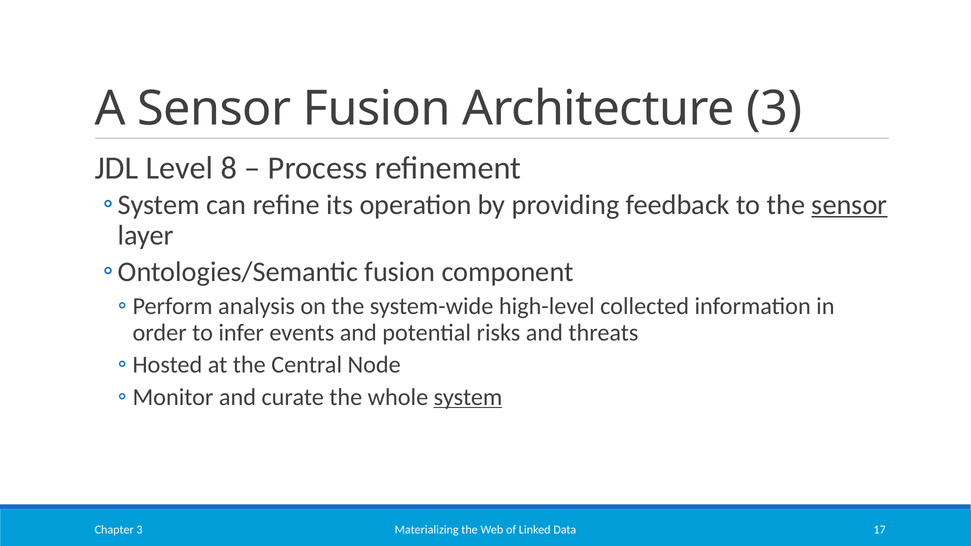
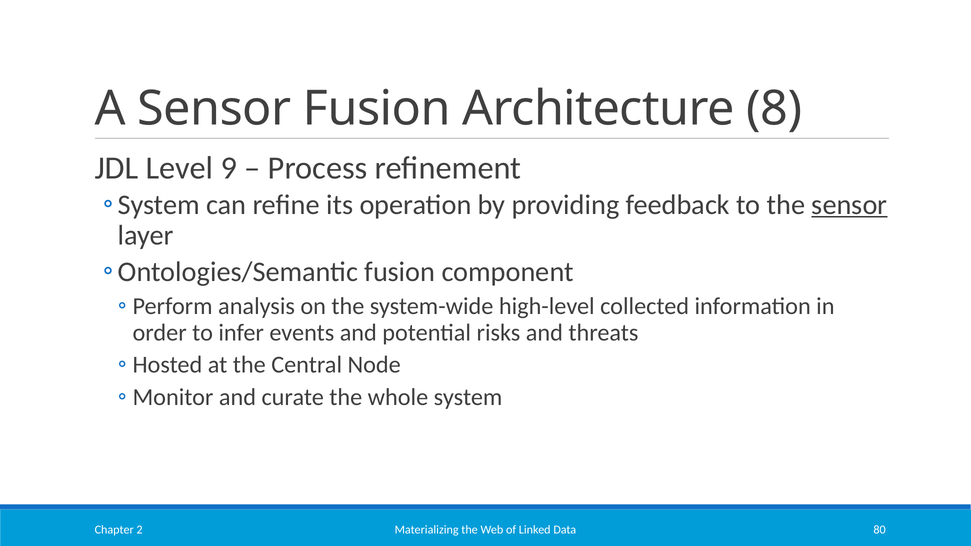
Architecture 3: 3 -> 8 (774, 109)
8: 8 -> 9 (229, 168)
system underline: present -> none (468, 397)
17: 17 -> 80 (880, 530)
Chapter 3: 3 -> 2 (140, 530)
